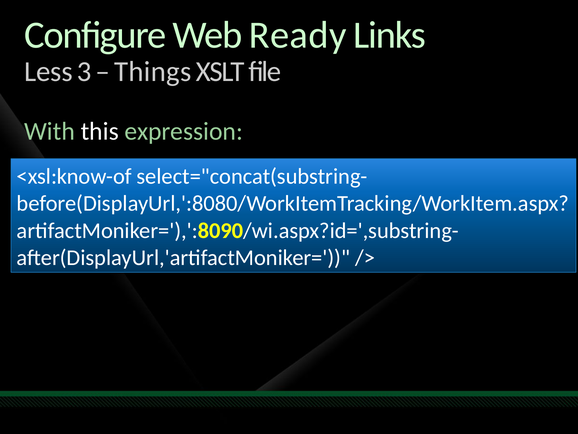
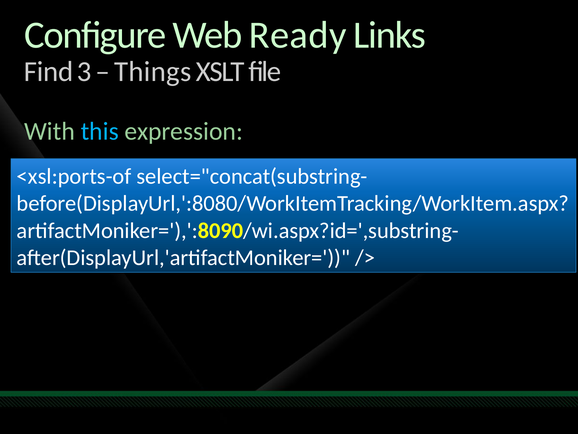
Less: Less -> Find (48, 72)
this colour: white -> light blue (100, 131)
<xsl:know-of: <xsl:know-of -> <xsl:ports-of (74, 176)
